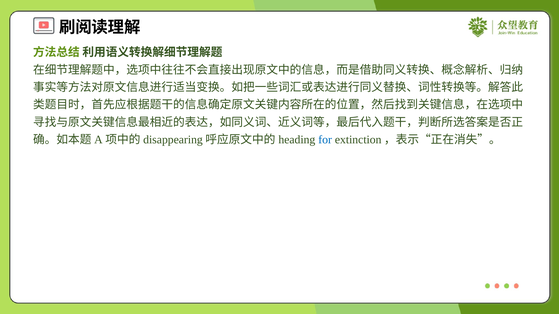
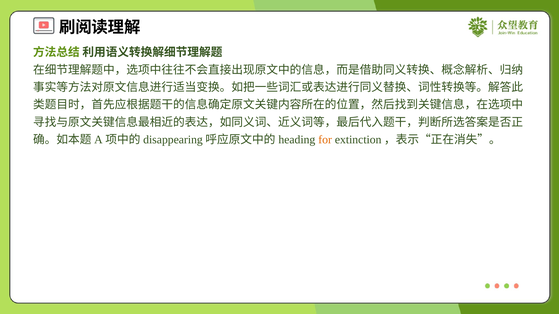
for colour: blue -> orange (325, 140)
